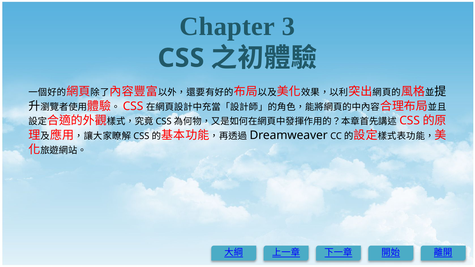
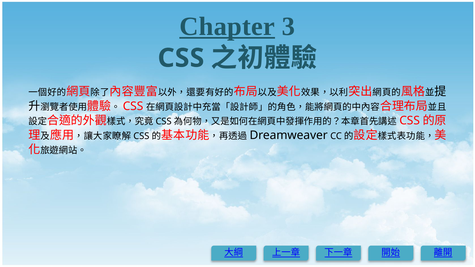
Chapter underline: none -> present (227, 26)
